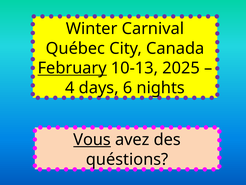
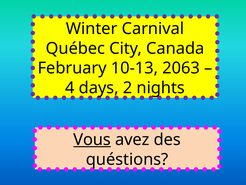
February underline: present -> none (72, 68)
2025: 2025 -> 2063 (181, 68)
6: 6 -> 2 (128, 88)
